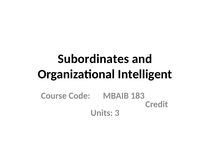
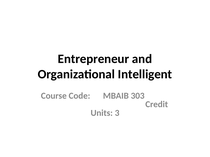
Subordinates: Subordinates -> Entrepreneur (93, 59)
183: 183 -> 303 (138, 96)
